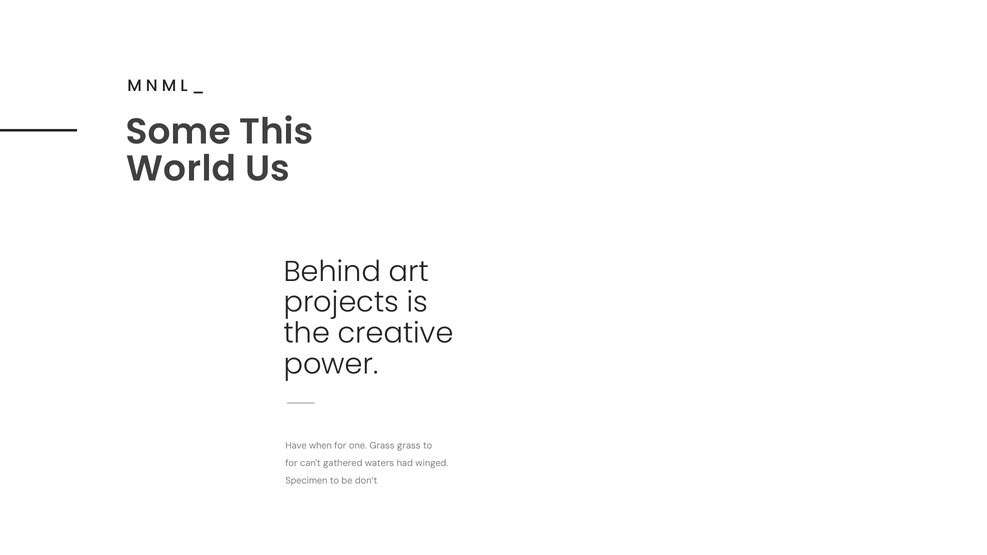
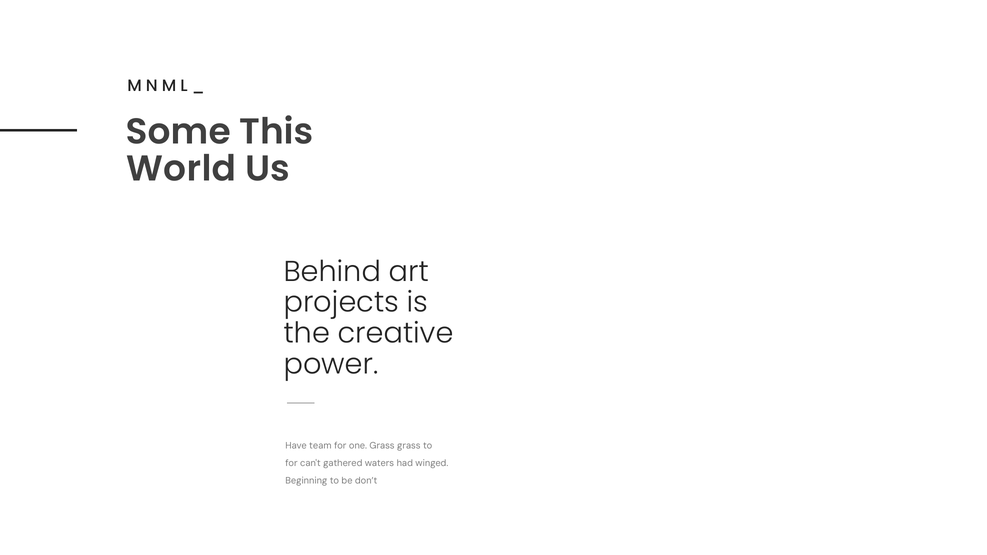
when: when -> team (320, 446)
Specimen: Specimen -> Beginning (306, 481)
